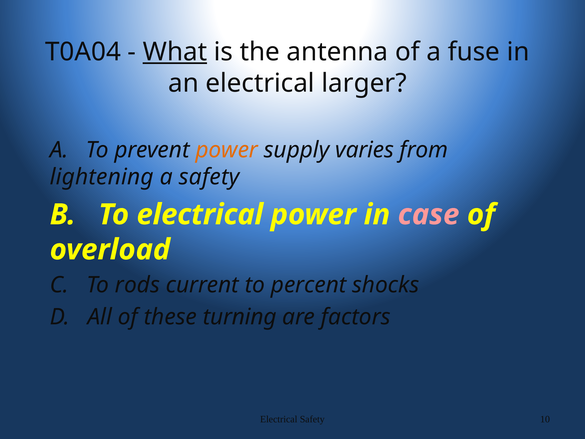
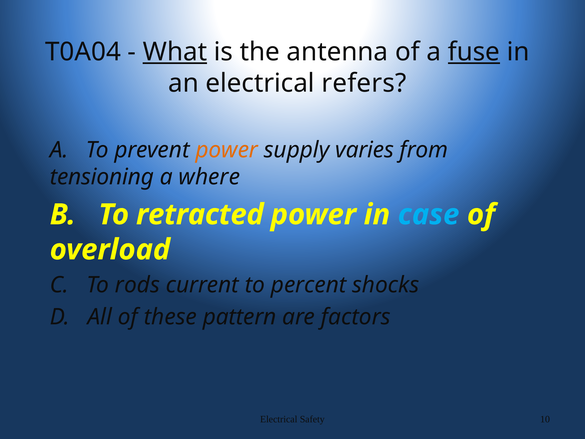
fuse underline: none -> present (474, 52)
larger: larger -> refers (364, 83)
lightening: lightening -> tensioning (102, 177)
a safety: safety -> where (209, 177)
To electrical: electrical -> retracted (200, 214)
case colour: pink -> light blue (429, 214)
turning: turning -> pattern (240, 317)
